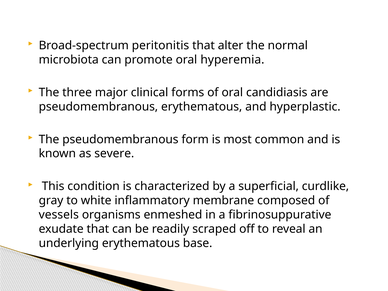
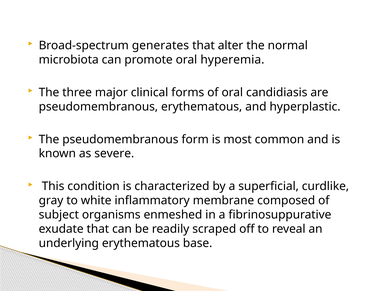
peritonitis: peritonitis -> generates (160, 45)
vessels: vessels -> subject (59, 215)
